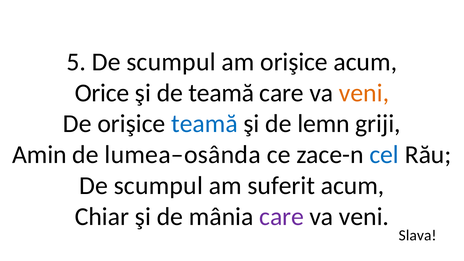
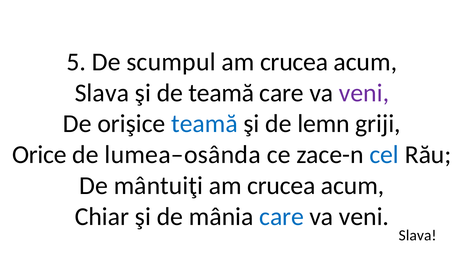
orişice: orişice -> crucea (294, 62)
Orice: Orice -> Slava (102, 93)
veni colour: orange -> purple (364, 93)
Amin: Amin -> Orice (39, 155)
scumpul: scumpul -> mântuiţi (158, 186)
suferit: suferit -> crucea (281, 186)
care colour: purple -> blue (282, 217)
